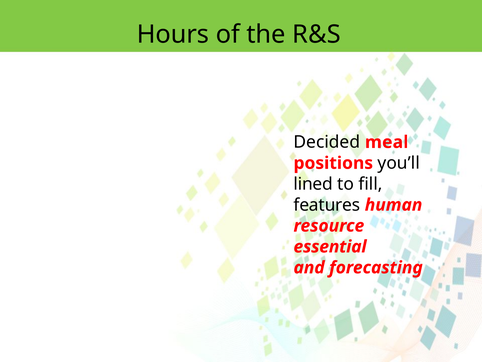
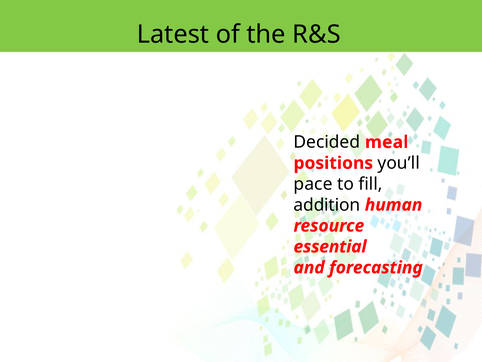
Hours: Hours -> Latest (173, 34)
lined: lined -> pace (313, 184)
features: features -> addition (327, 205)
